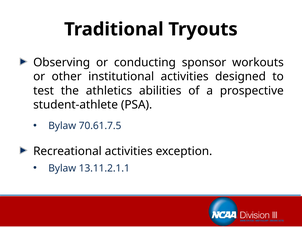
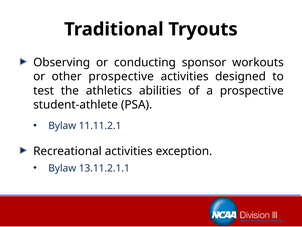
other institutional: institutional -> prospective (121, 76)
70.61.7.5: 70.61.7.5 -> 11.11.2.1 (100, 126)
